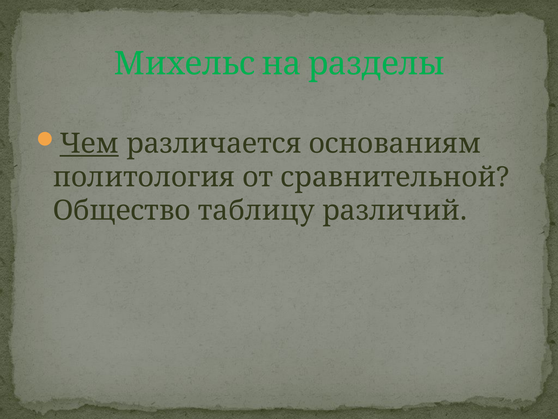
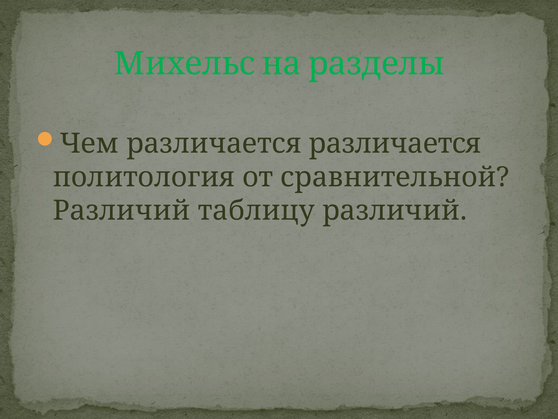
Чем underline: present -> none (89, 143)
различается основаниям: основаниям -> различается (395, 143)
Общество: Общество -> Различий (122, 210)
